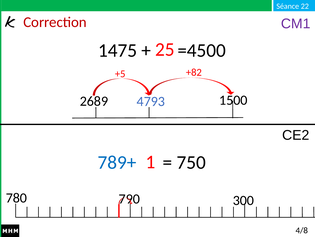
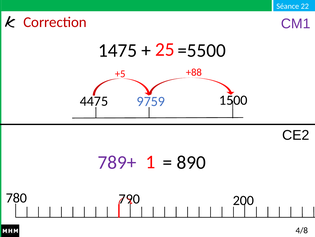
=4500: =4500 -> =5500 (202, 50)
+82: +82 -> +88 (194, 72)
2689: 2689 -> 4475 (94, 101)
4793: 4793 -> 9759 (151, 101)
789+ colour: blue -> purple (117, 162)
750: 750 -> 890 (191, 162)
300: 300 -> 200 (243, 200)
